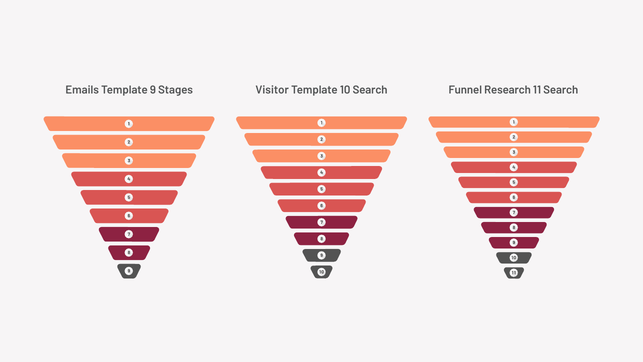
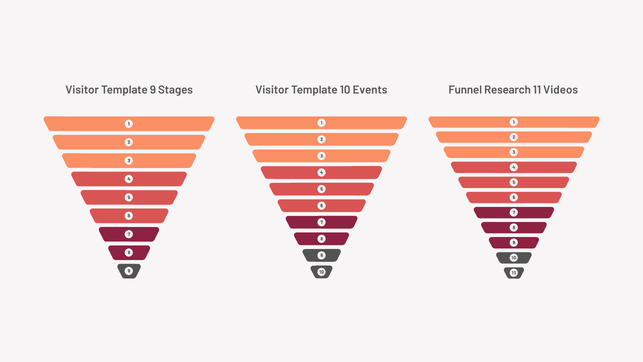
Emails: Emails -> Visitor (82, 90)
10 Search: Search -> Events (370, 90)
11 Search: Search -> Videos (561, 90)
